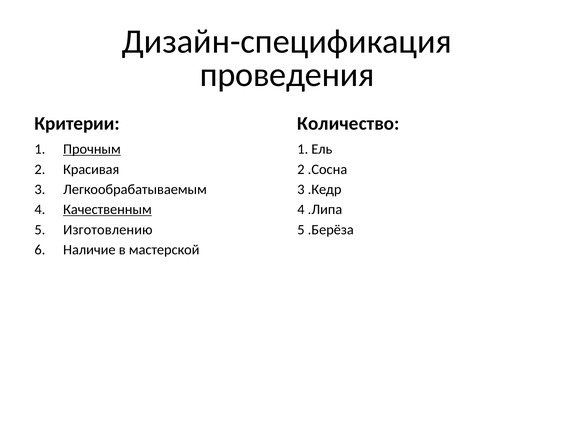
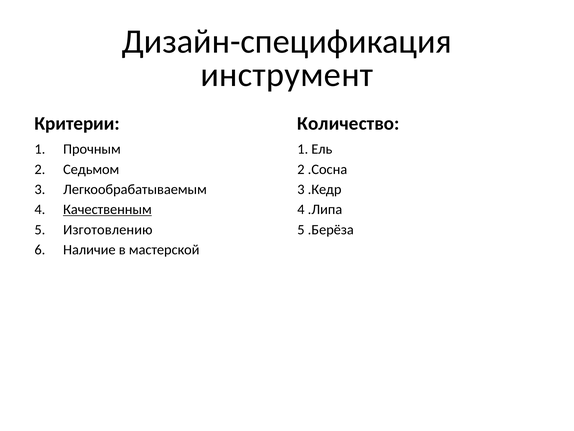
проведения: проведения -> инструмент (287, 75)
Прочным underline: present -> none (92, 149)
Красивая: Красивая -> Седьмом (91, 169)
